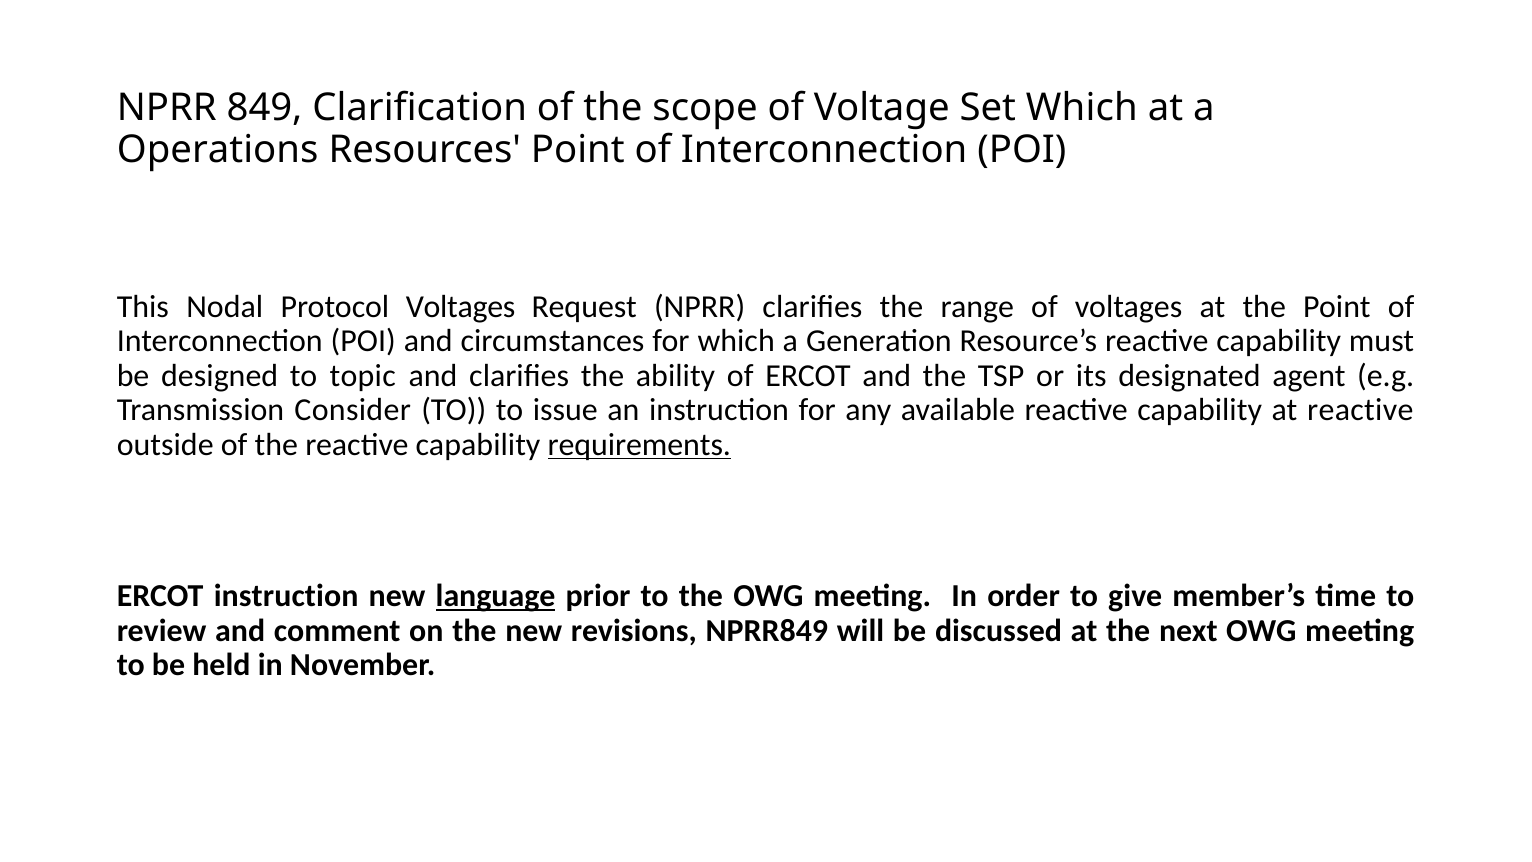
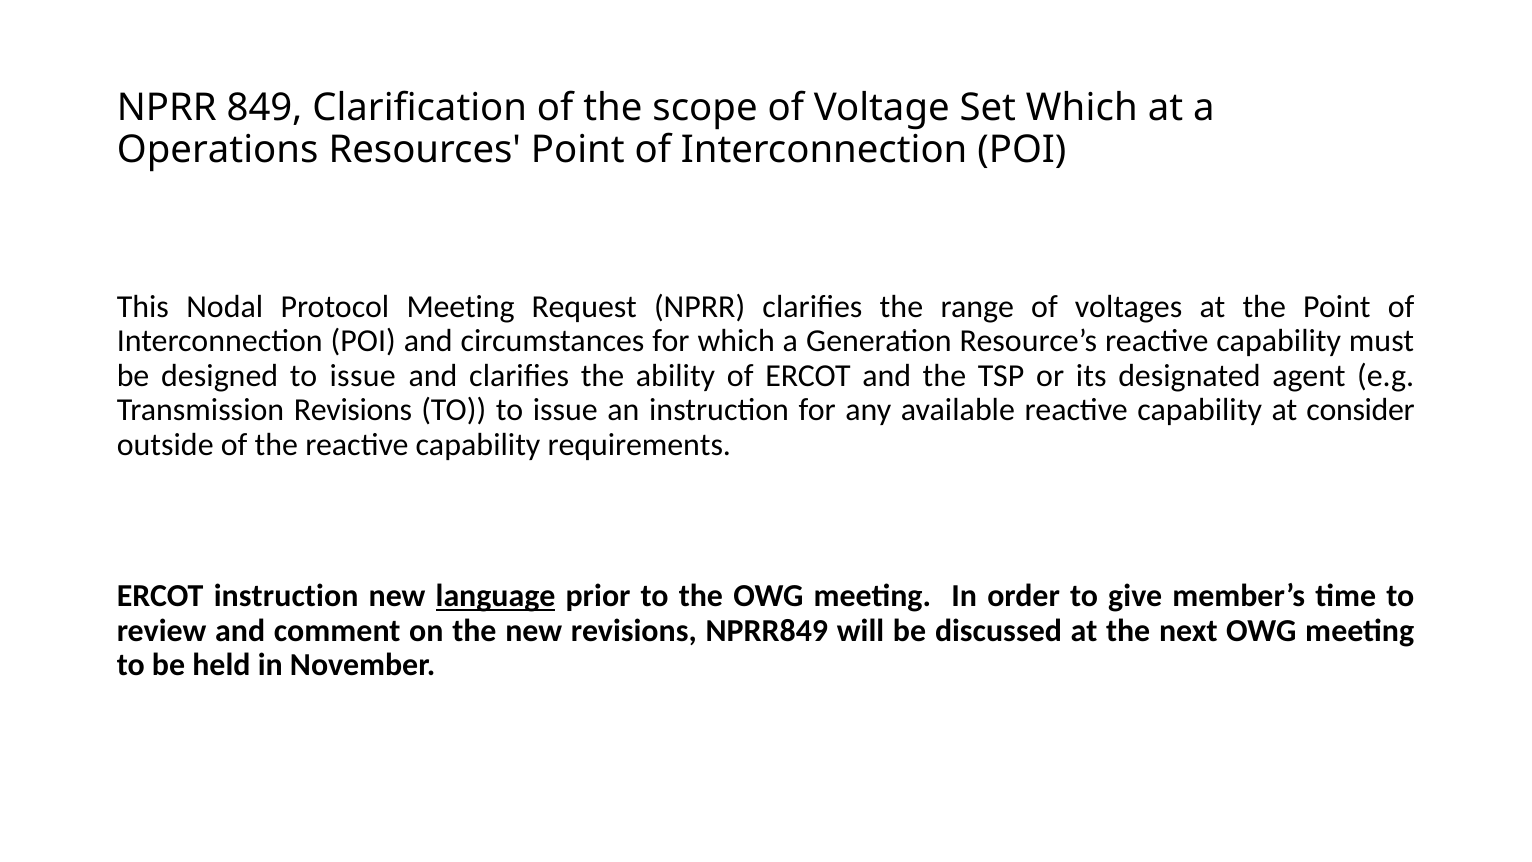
Protocol Voltages: Voltages -> Meeting (461, 307)
designed to topic: topic -> issue (363, 376)
Transmission Consider: Consider -> Revisions (353, 410)
at reactive: reactive -> consider (1361, 410)
requirements underline: present -> none (639, 445)
